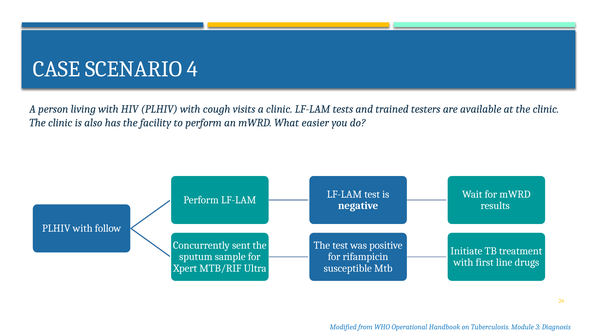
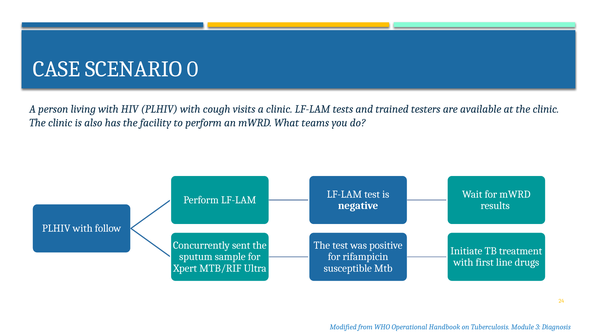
4: 4 -> 0 (193, 69)
easier: easier -> teams (315, 123)
